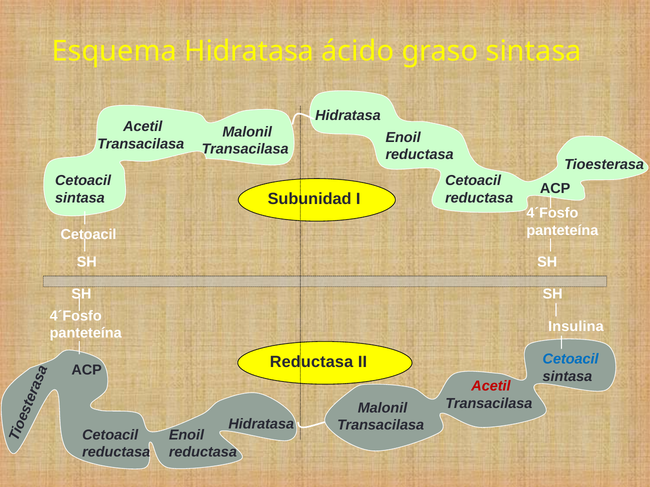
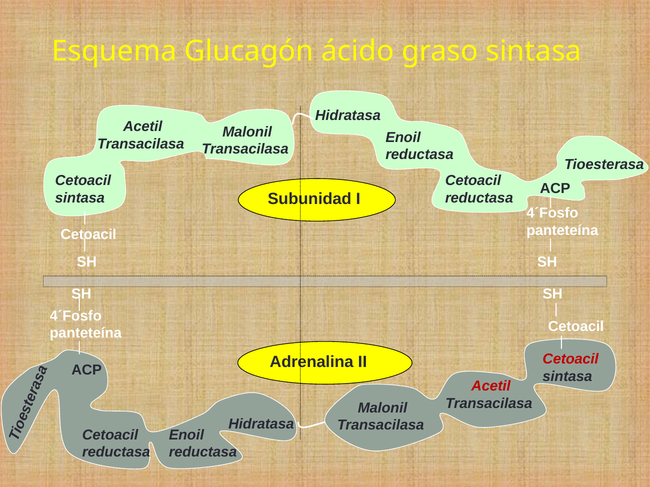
Esquema Hidratasa: Hidratasa -> Glucagón (249, 51)
Insulina: Insulina -> Cetoacil (576, 327)
Cetoacil colour: blue -> red (571, 360)
Reductasa: Reductasa -> Adrenalina (312, 362)
